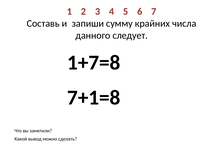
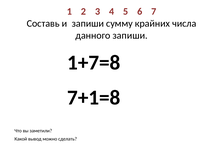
данного следует: следует -> запиши (130, 35)
